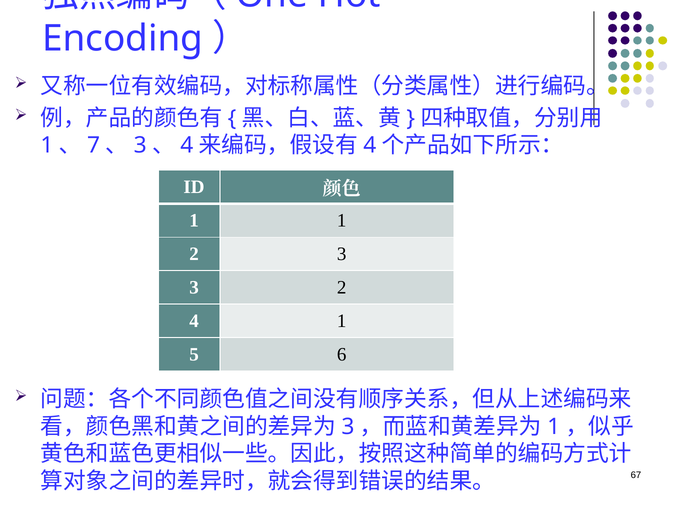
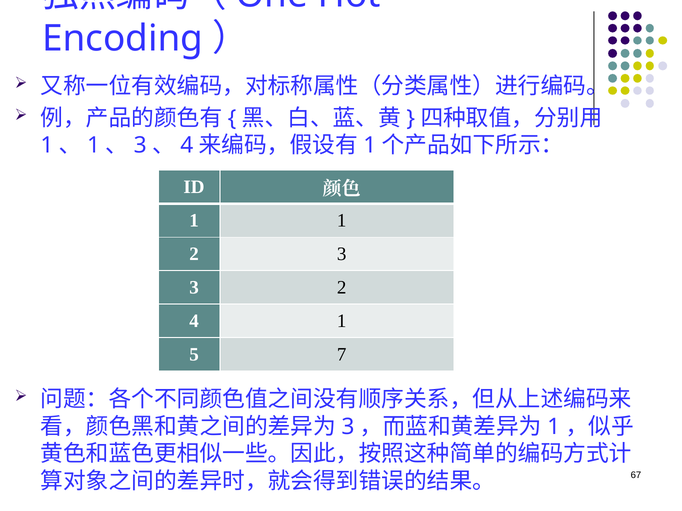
7: 7 -> 1 (94, 146)
4: 4 -> 1 (370, 146)
6: 6 -> 7 (342, 355)
